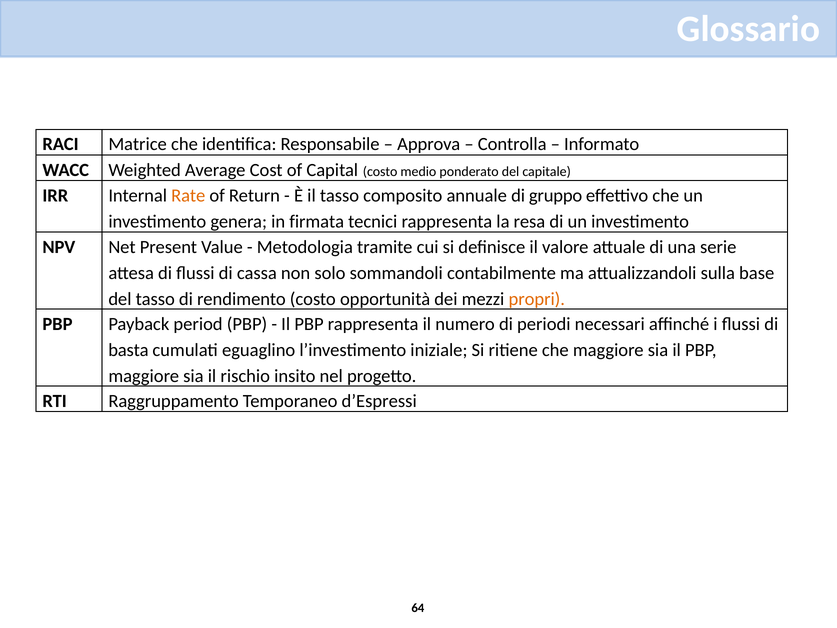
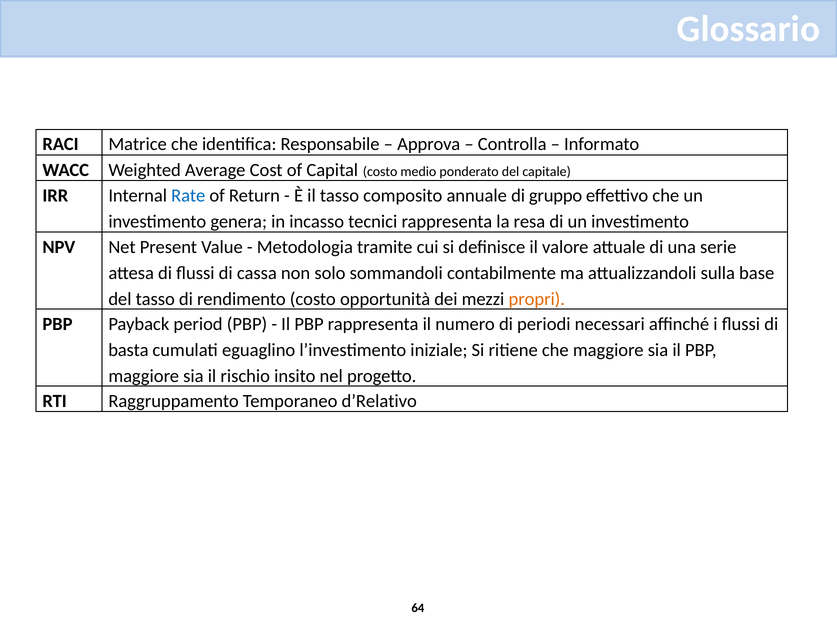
Rate colour: orange -> blue (188, 196)
firmata: firmata -> incasso (317, 222)
d’Espressi: d’Espressi -> d’Relativo (379, 401)
